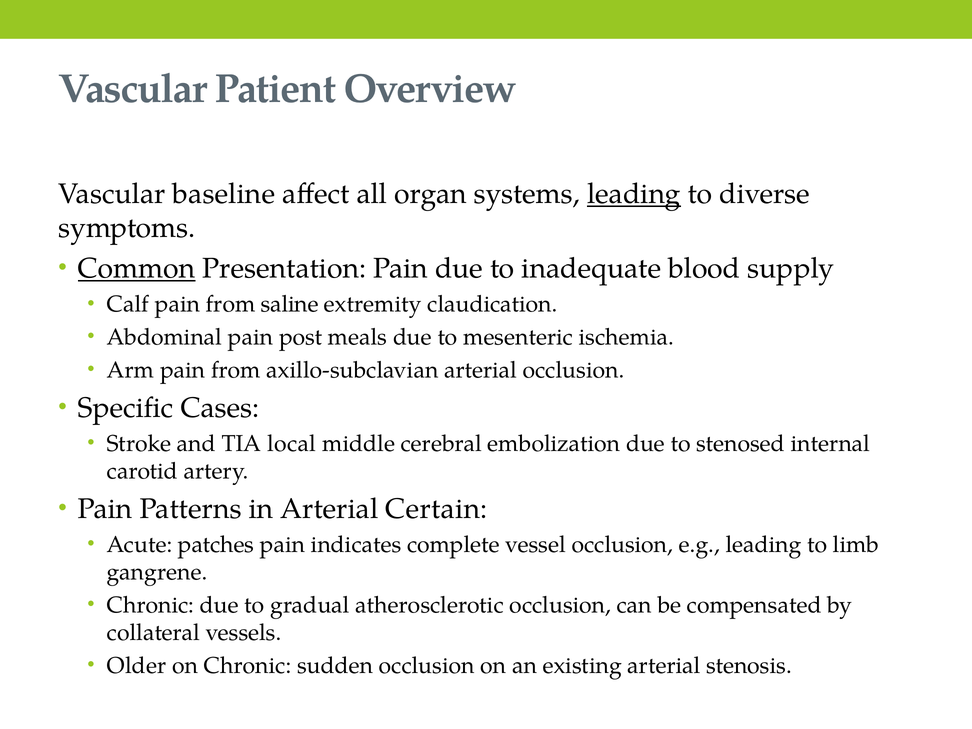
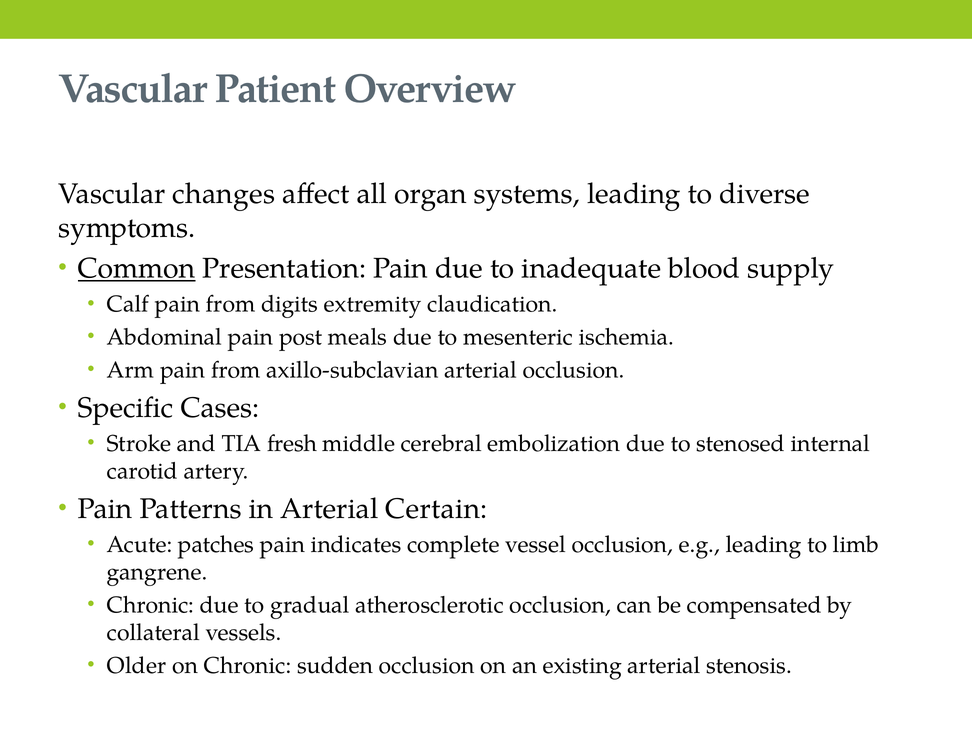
baseline: baseline -> changes (224, 194)
leading underline: present -> none (634, 194)
saline: saline -> digits (290, 304)
local: local -> fresh (292, 444)
